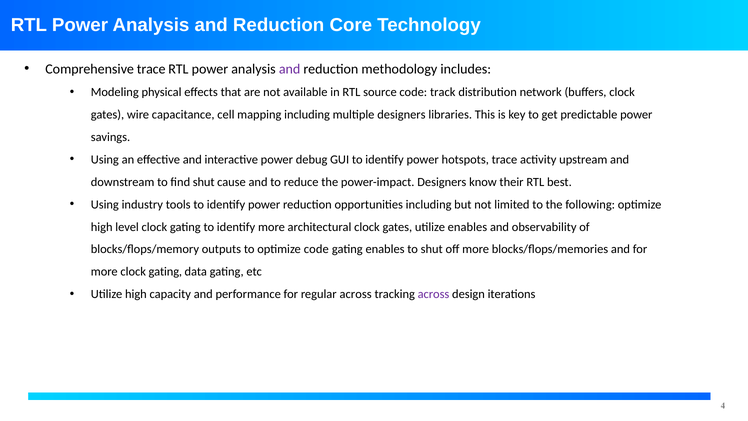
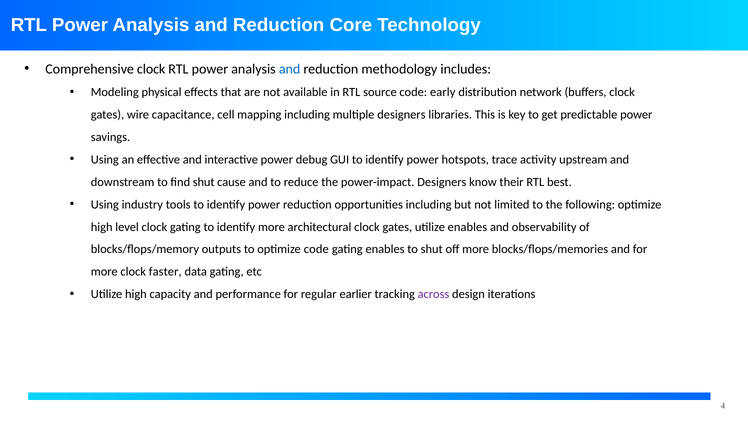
Comprehensive trace: trace -> clock (151, 69)
and colour: purple -> blue (290, 69)
track: track -> early (443, 92)
more clock gating: gating -> faster (165, 272)
regular across: across -> earlier (356, 294)
